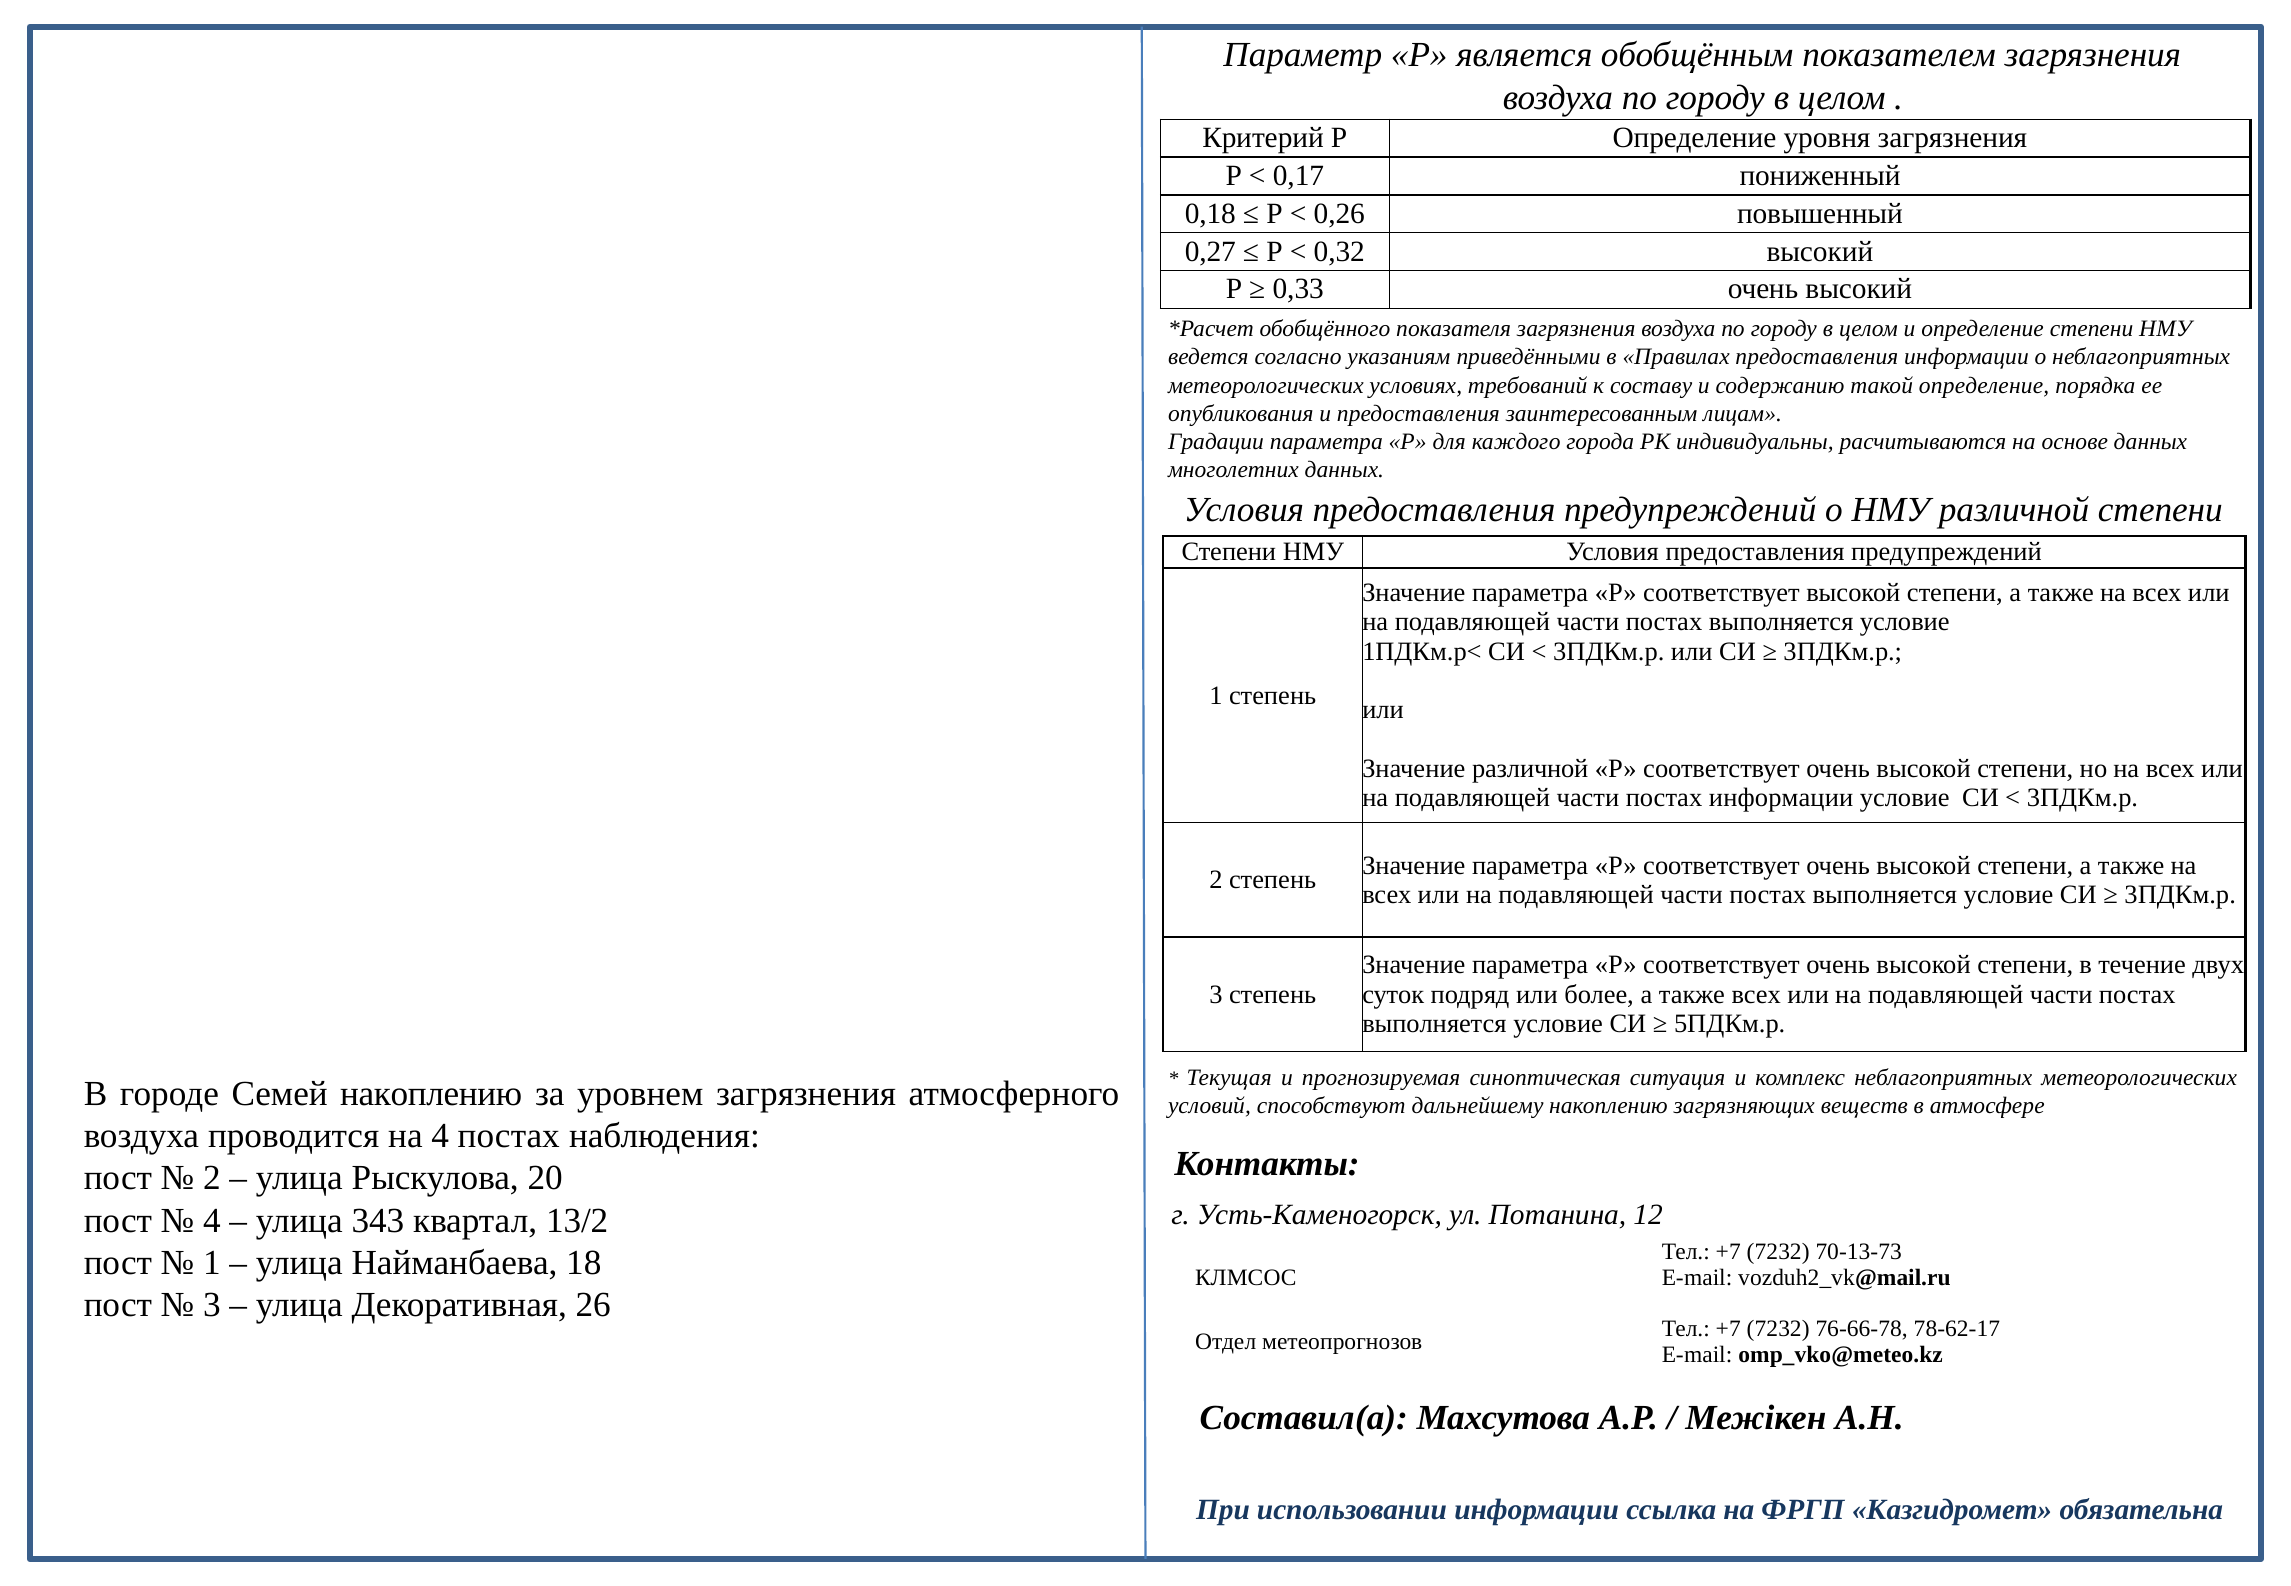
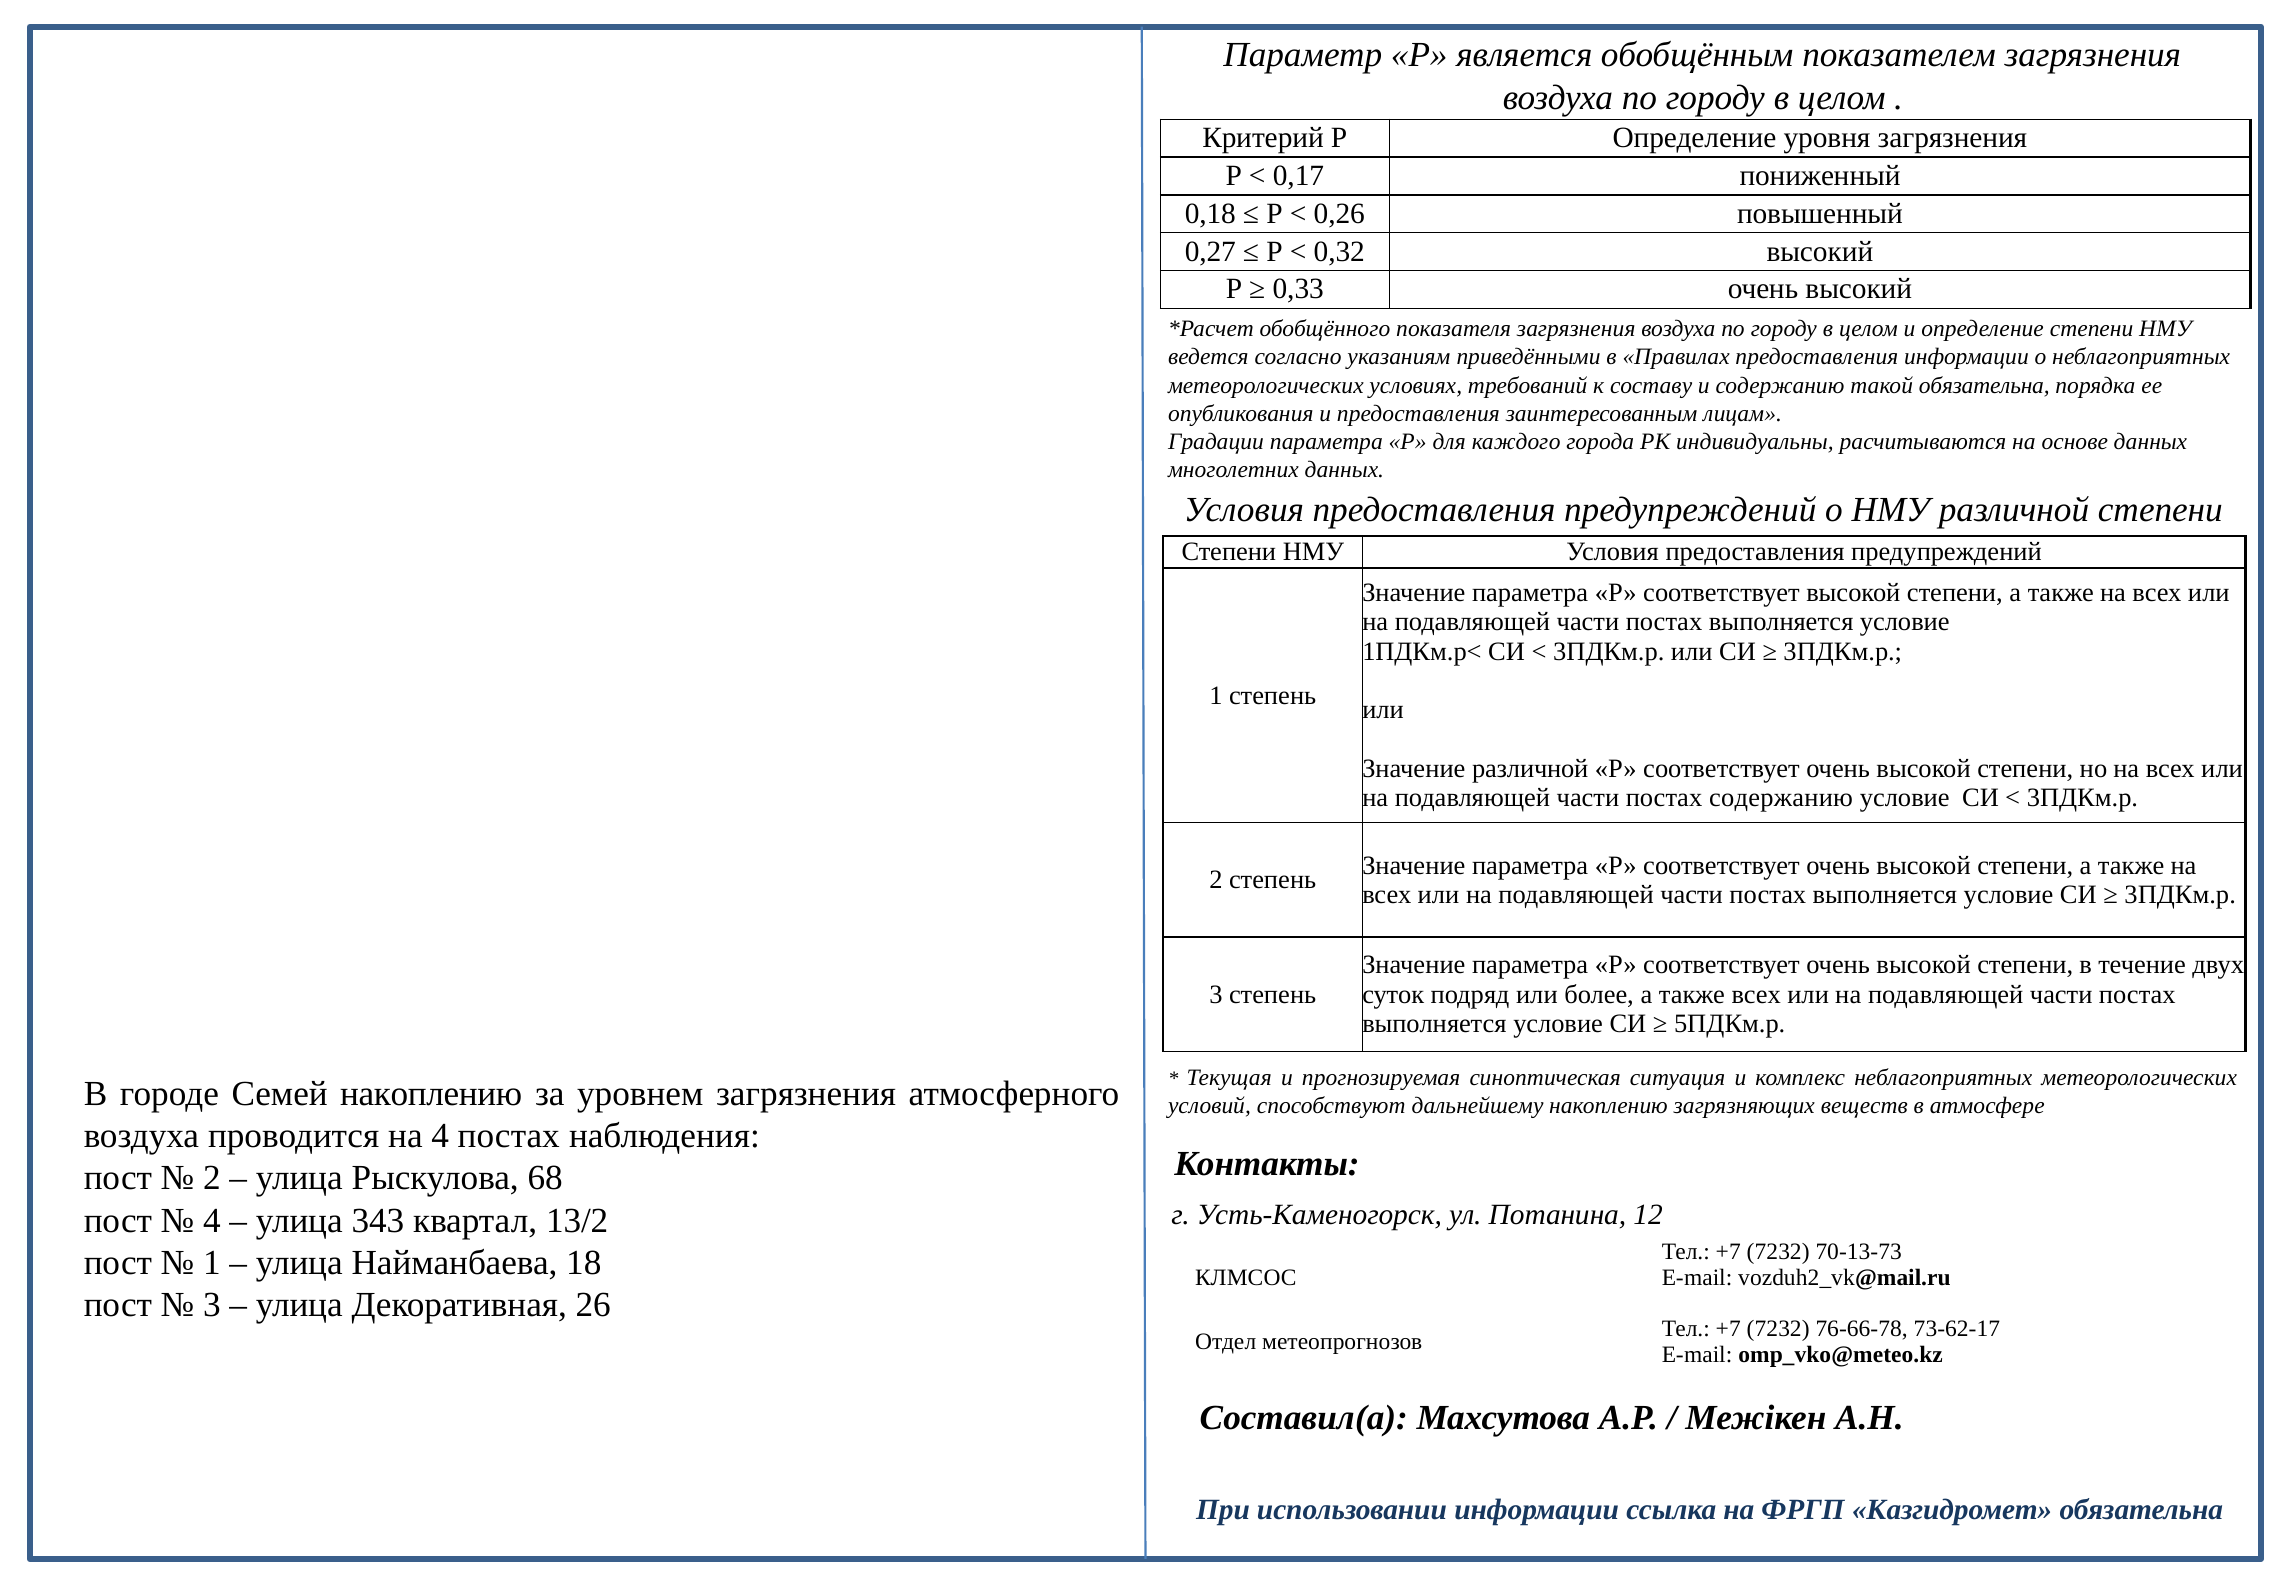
такой определение: определение -> обязательна (1984, 385)
постах информации: информации -> содержанию (1781, 798)
20: 20 -> 68 (545, 1178)
78-62-17: 78-62-17 -> 73-62-17 (1957, 1329)
